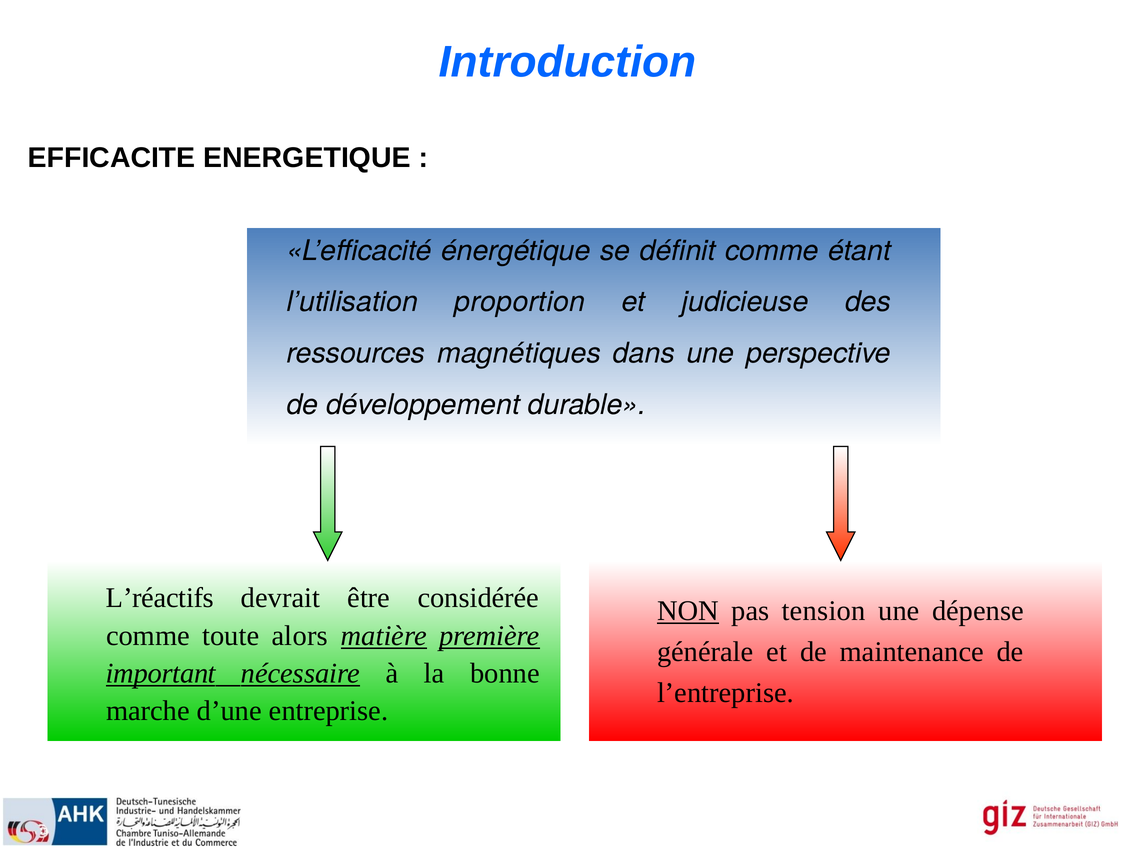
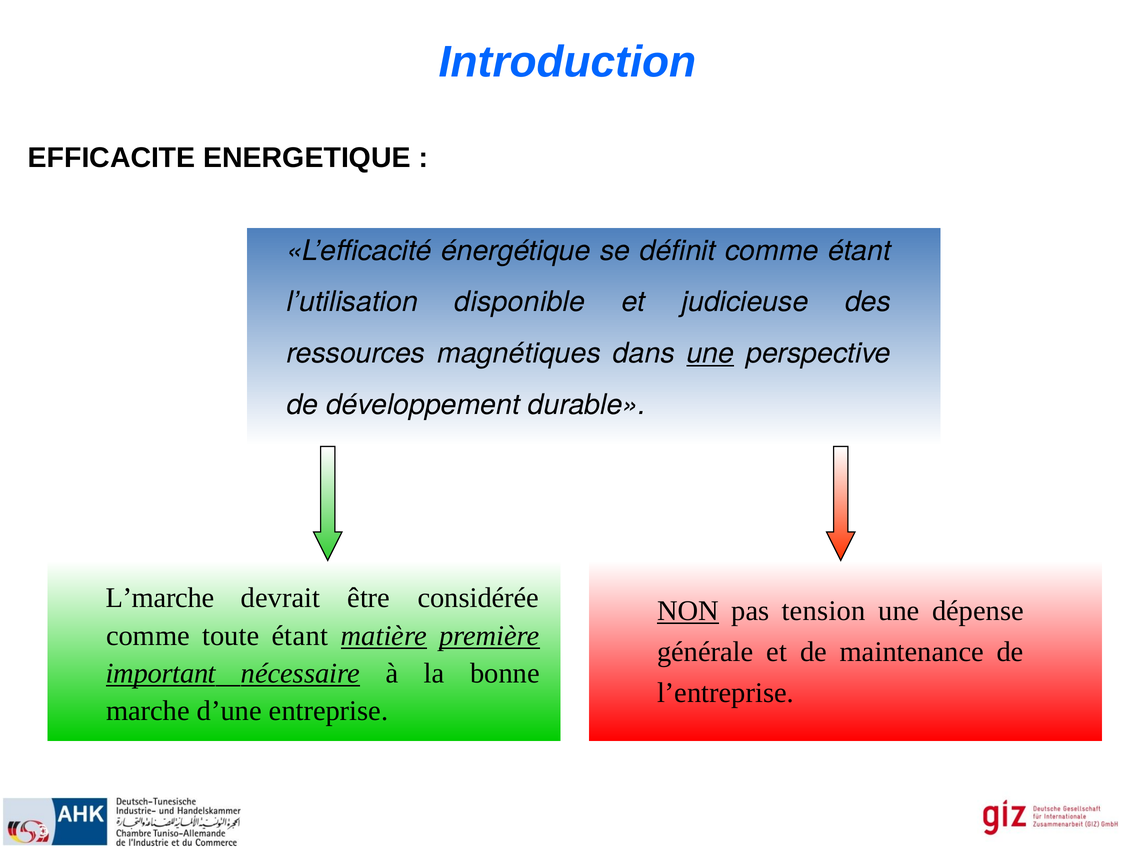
proportion: proportion -> disponible (520, 302)
une underline: none -> present (710, 353)
L’réactifs: L’réactifs -> L’marche (160, 598)
toute alors: alors -> étant (300, 636)
